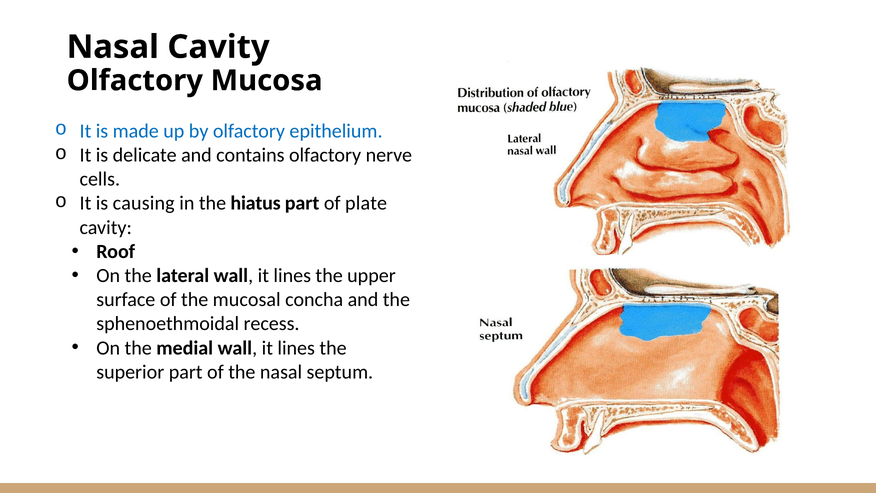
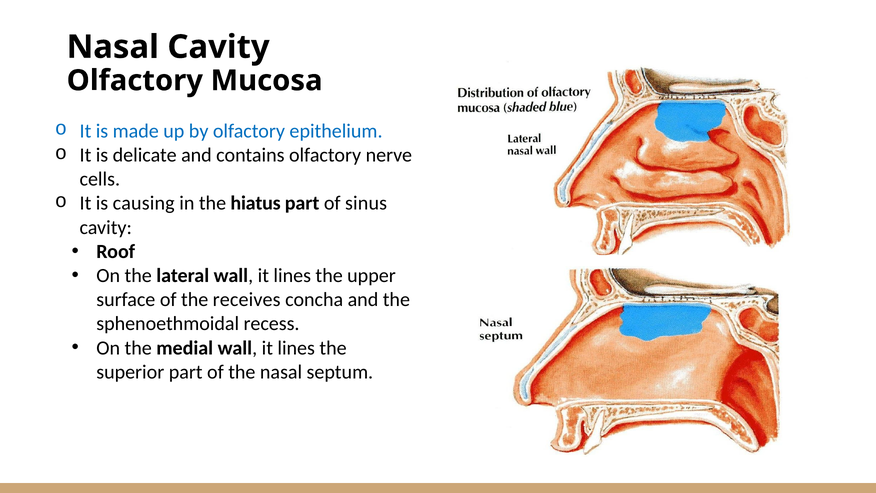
plate: plate -> sinus (366, 203)
mucosal: mucosal -> receives (247, 300)
